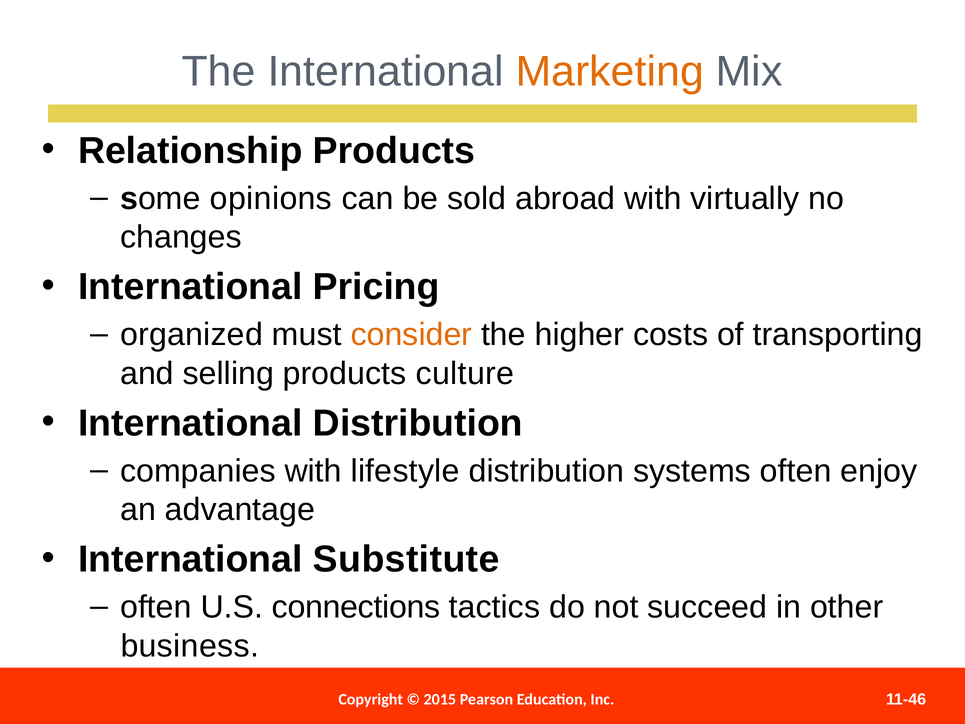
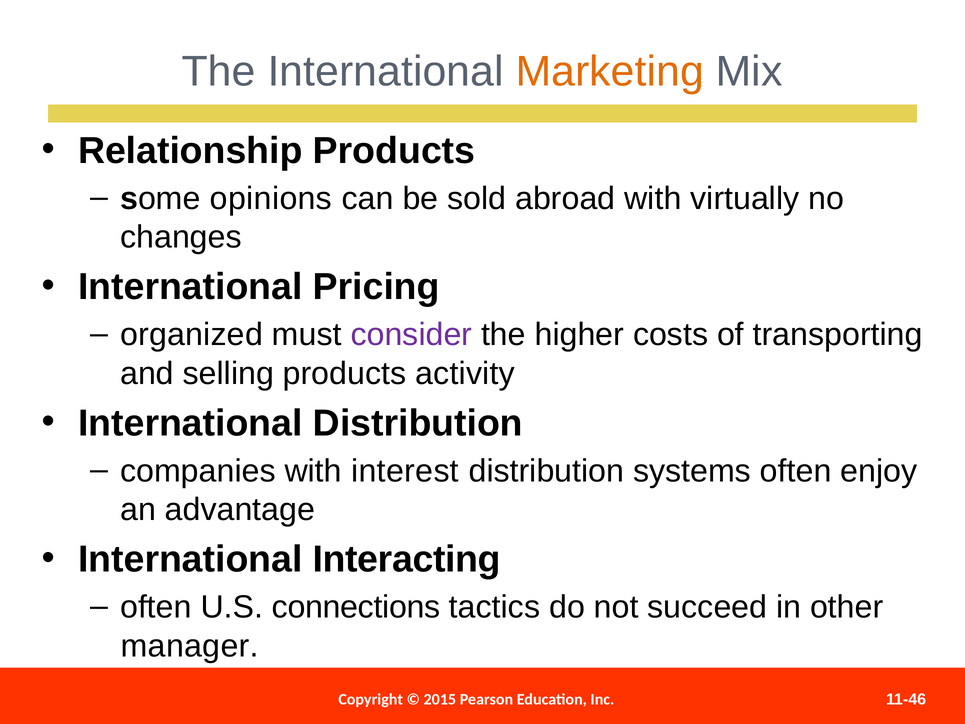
consider colour: orange -> purple (411, 335)
culture: culture -> activity (465, 373)
lifestyle: lifestyle -> interest (405, 471)
Substitute: Substitute -> Interacting (407, 559)
business: business -> manager (190, 646)
